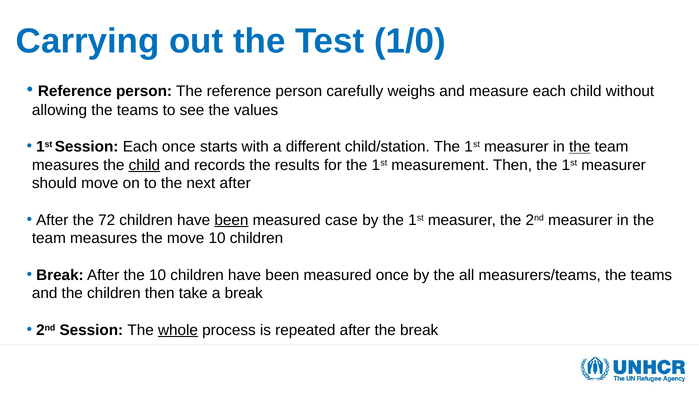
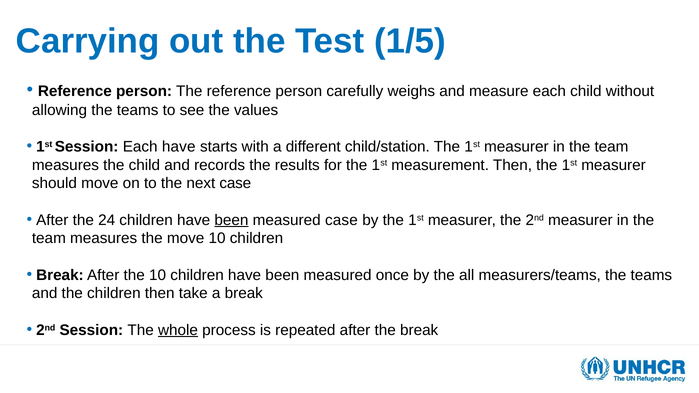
1/0: 1/0 -> 1/5 (410, 41)
Each once: once -> have (179, 147)
the underline: present -> none (580, 147)
child underline: present -> none (144, 165)
next after: after -> case (235, 183)
72: 72 -> 24 (107, 220)
